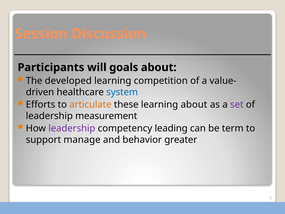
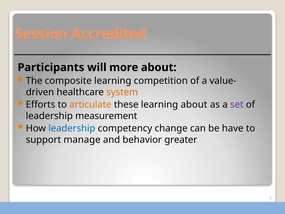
Discussion: Discussion -> Accredited (109, 34)
goals: goals -> more (124, 67)
developed: developed -> composite (68, 81)
system colour: blue -> orange (122, 92)
leadership colour: purple -> blue (72, 128)
leading: leading -> change (171, 128)
term: term -> have (233, 128)
